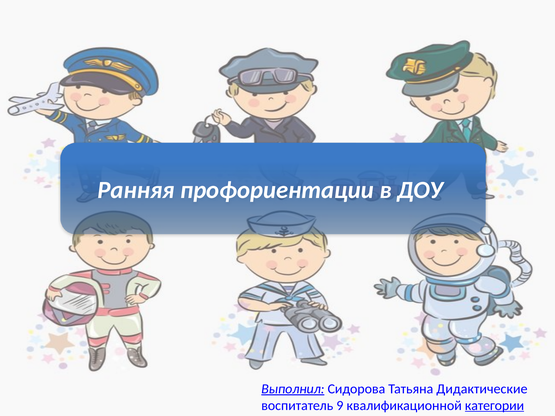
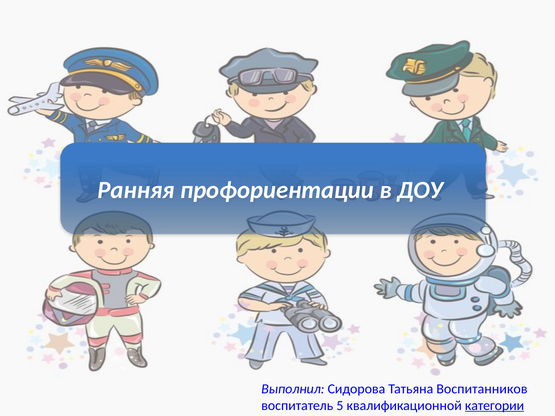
Выполнил underline: present -> none (293, 389)
Дидактические: Дидактические -> Воспитанников (482, 389)
9: 9 -> 5 (340, 406)
